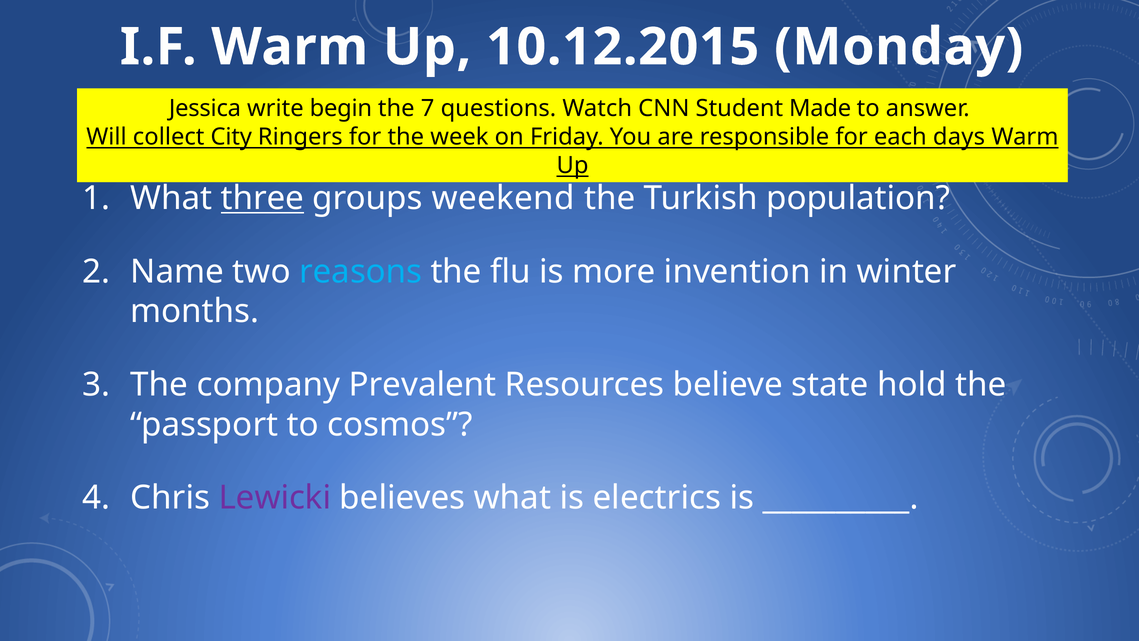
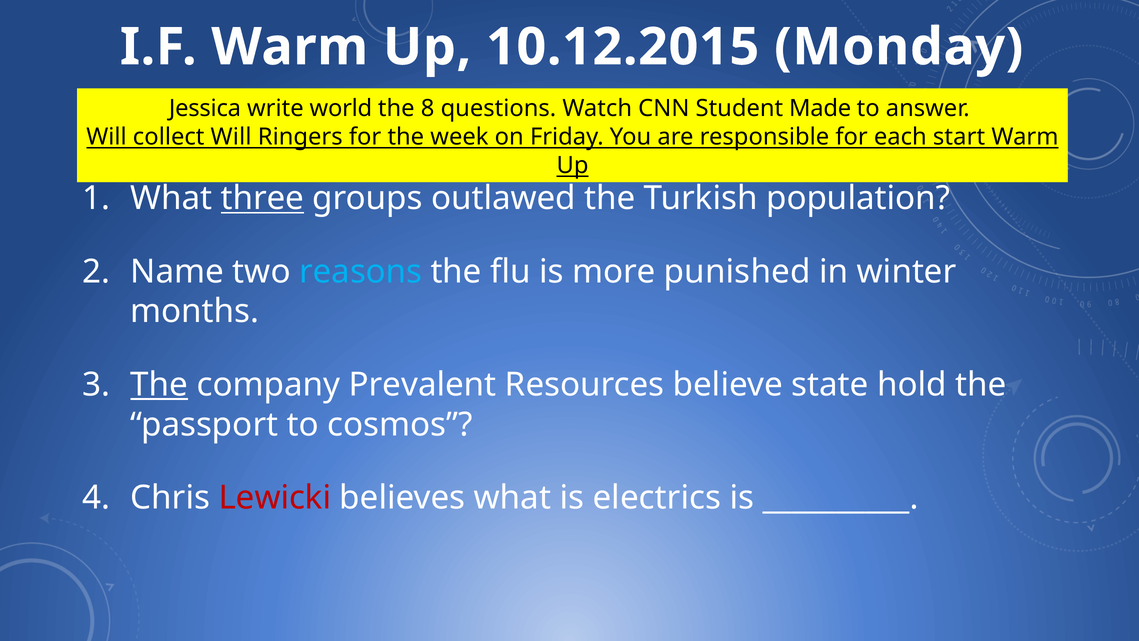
begin: begin -> world (341, 108)
7: 7 -> 8 (428, 108)
collect City: City -> Will (231, 137)
days: days -> start (959, 137)
weekend: weekend -> outlawed (503, 198)
invention: invention -> punished (737, 271)
The underline: none -> present (159, 384)
Lewicki colour: purple -> red (275, 497)
